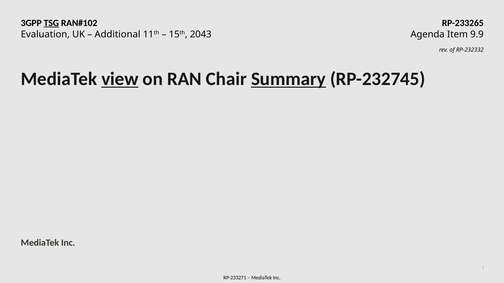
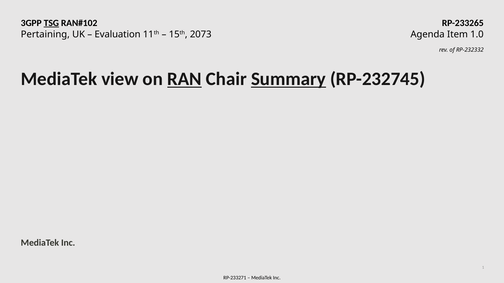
Evaluation: Evaluation -> Pertaining (45, 34)
Additional: Additional -> Evaluation (118, 34)
2043: 2043 -> 2073 (201, 34)
9.9: 9.9 -> 1.0 (477, 34)
view underline: present -> none (120, 79)
RAN underline: none -> present (184, 79)
